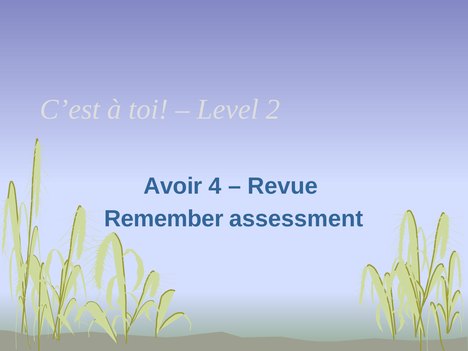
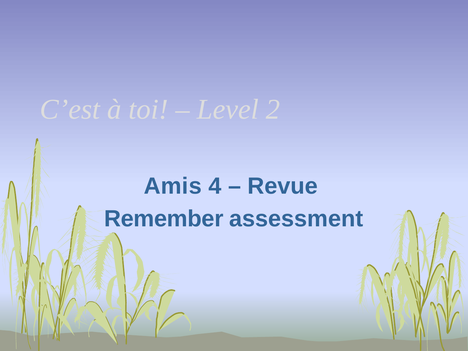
Avoir: Avoir -> Amis (173, 186)
